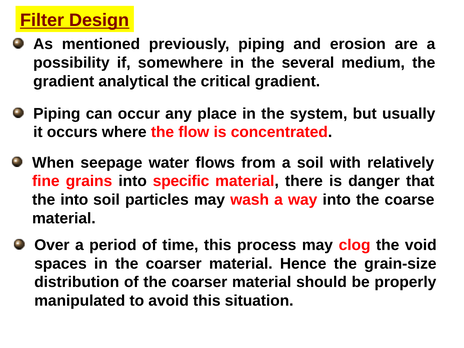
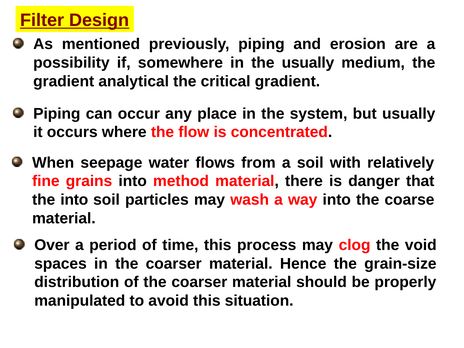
the several: several -> usually (308, 63)
specific: specific -> method (181, 181)
